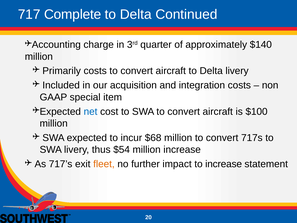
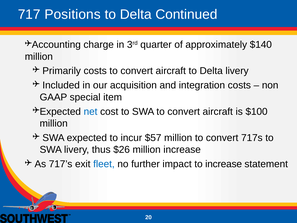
Complete: Complete -> Positions (73, 14)
$68: $68 -> $57 (153, 138)
$54: $54 -> $26 (122, 150)
fleet colour: orange -> blue (104, 164)
